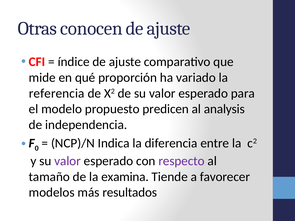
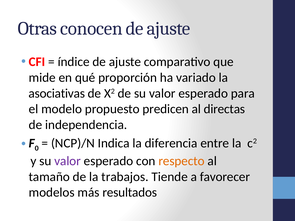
referencia: referencia -> asociativas (57, 93)
analysis: analysis -> directas (224, 109)
respecto colour: purple -> orange (182, 161)
examina: examina -> trabajos (125, 177)
